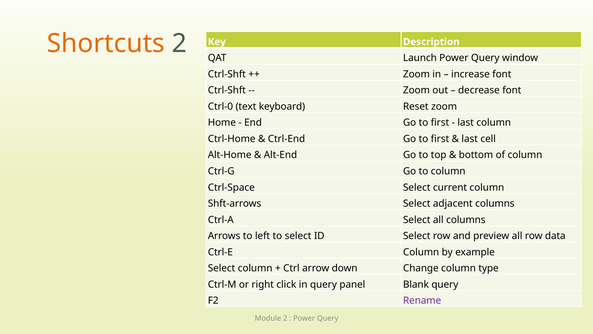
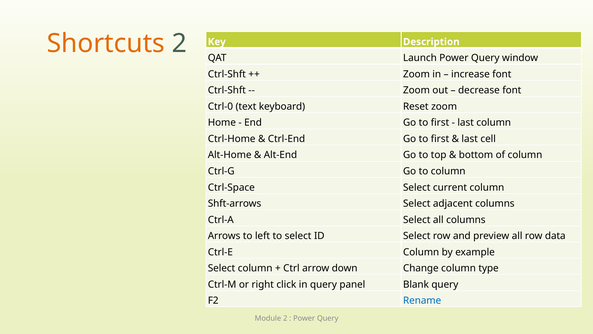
Rename colour: purple -> blue (422, 300)
